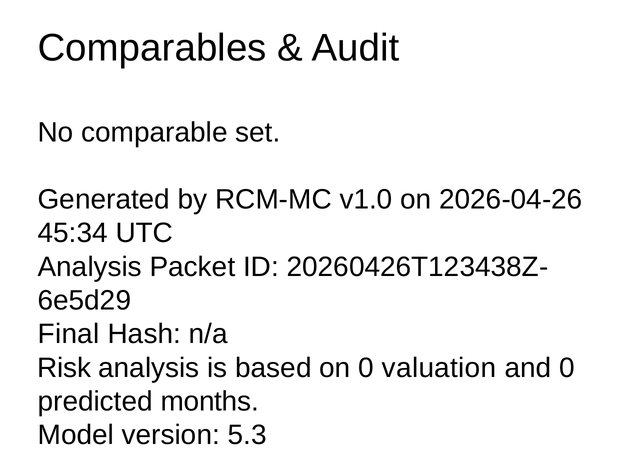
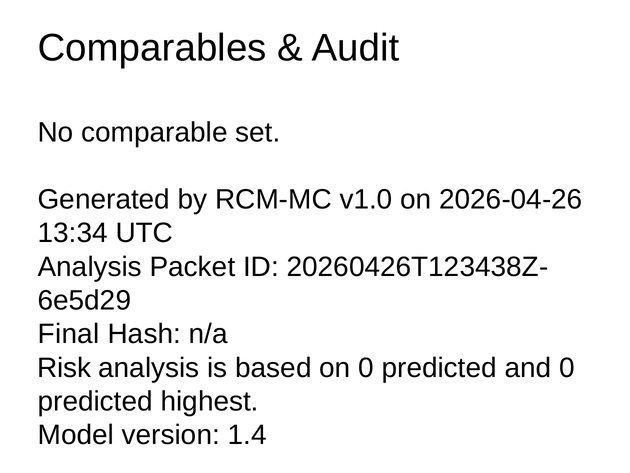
45:34: 45:34 -> 13:34 (73, 233)
on 0 valuation: valuation -> predicted (439, 367)
months: months -> highest (210, 401)
5.3: 5.3 -> 1.4 (247, 435)
